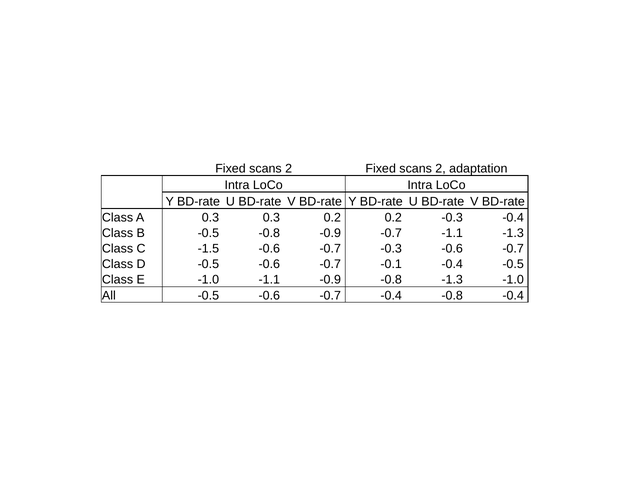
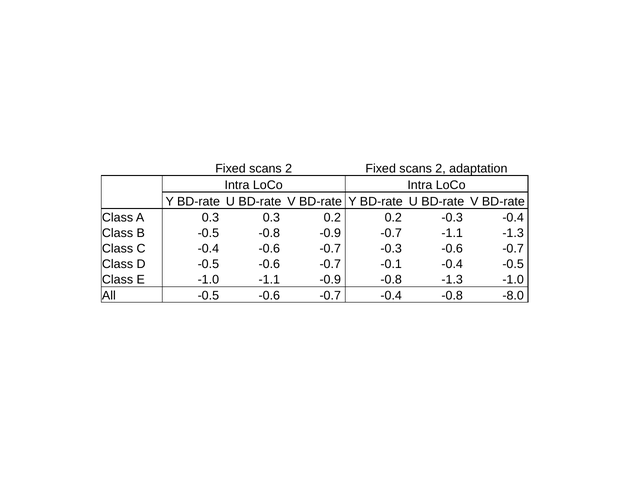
C -1.5: -1.5 -> -0.4 (208, 249)
-0.8 -0.4: -0.4 -> -8.0 (513, 295)
